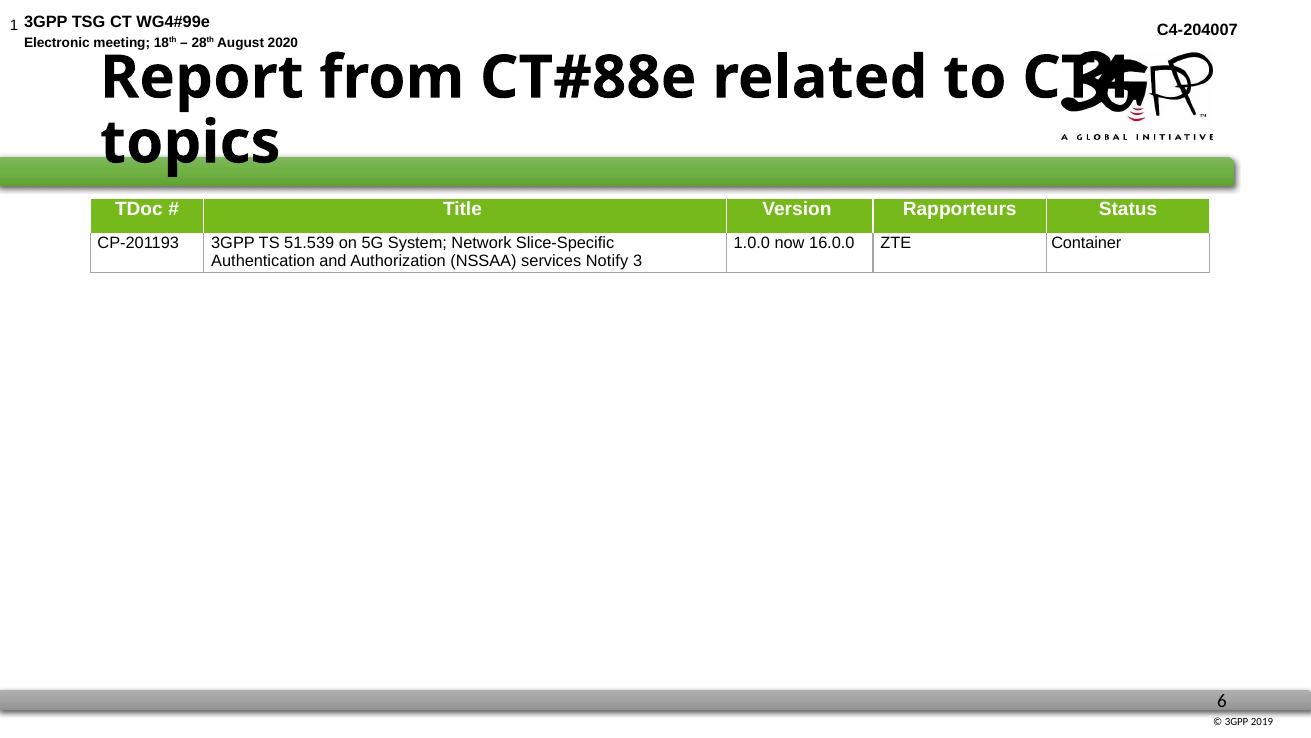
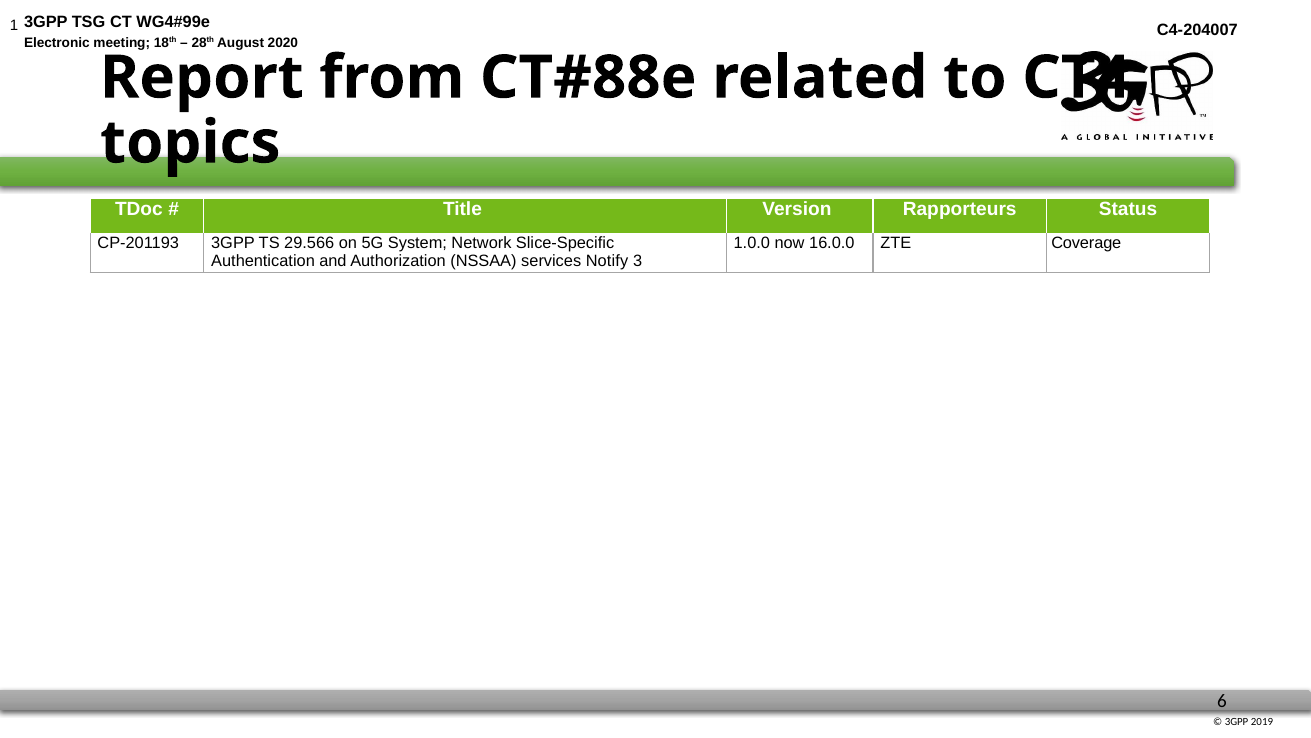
51.539: 51.539 -> 29.566 (309, 242)
Container: Container -> Coverage (1086, 242)
